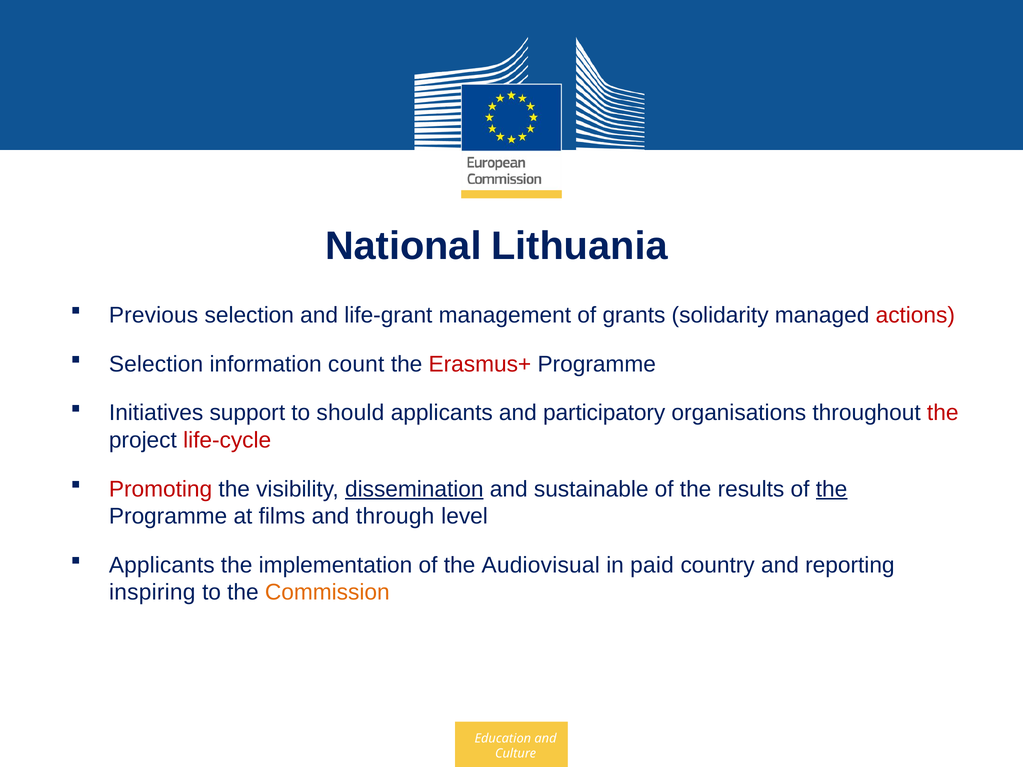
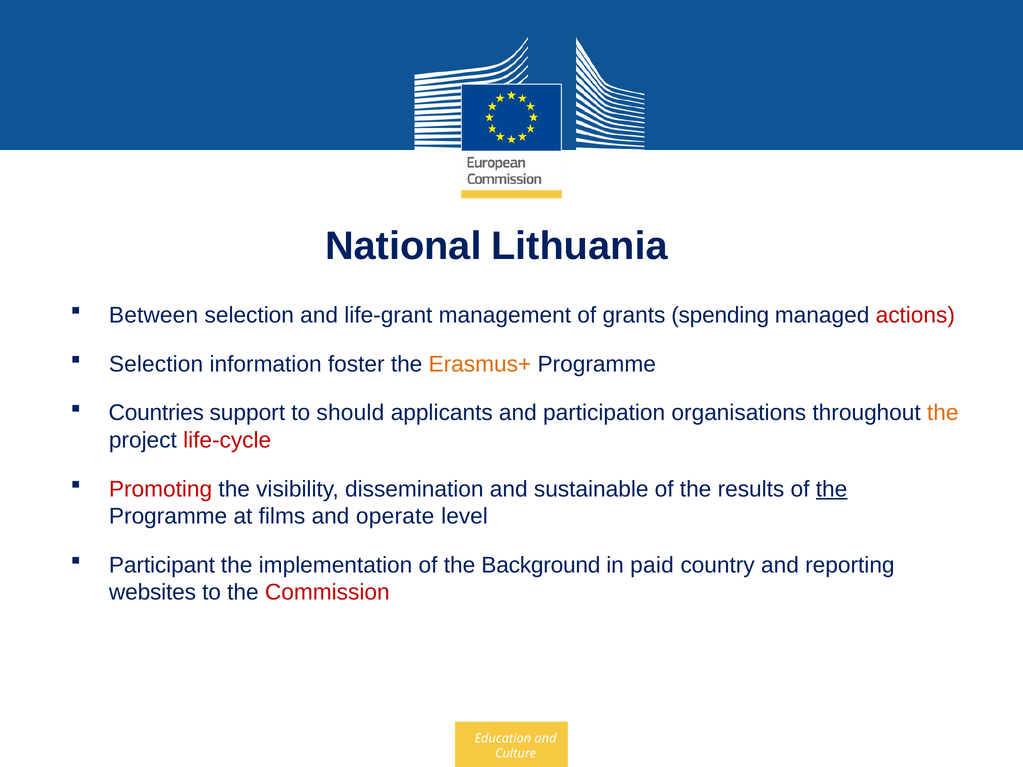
Previous: Previous -> Between (154, 315)
solidarity: solidarity -> spending (720, 315)
count: count -> foster (356, 364)
Erasmus+ colour: red -> orange (480, 364)
Initiatives: Initiatives -> Countries (156, 413)
participatory: participatory -> participation (604, 413)
the colour: red -> orange (943, 413)
dissemination underline: present -> none (414, 489)
through: through -> operate (395, 516)
Applicants: Applicants -> Participant (162, 565)
Audiovisual: Audiovisual -> Background (541, 565)
inspiring: inspiring -> websites (152, 593)
Commission colour: orange -> red (327, 593)
